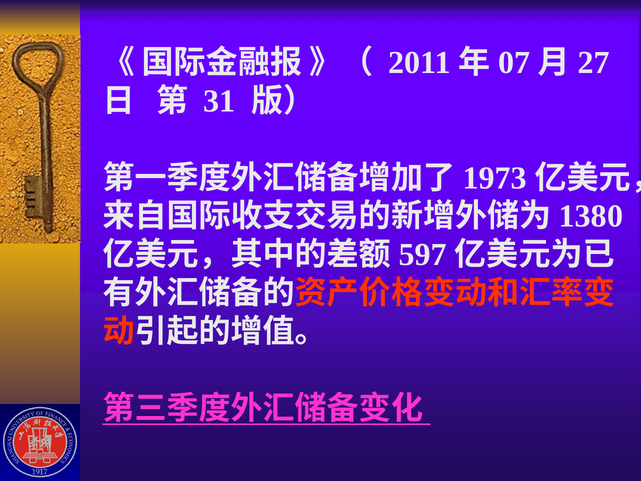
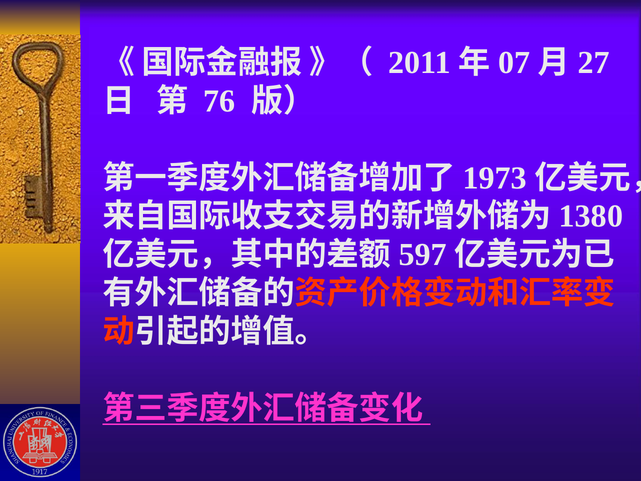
31: 31 -> 76 (219, 101)
